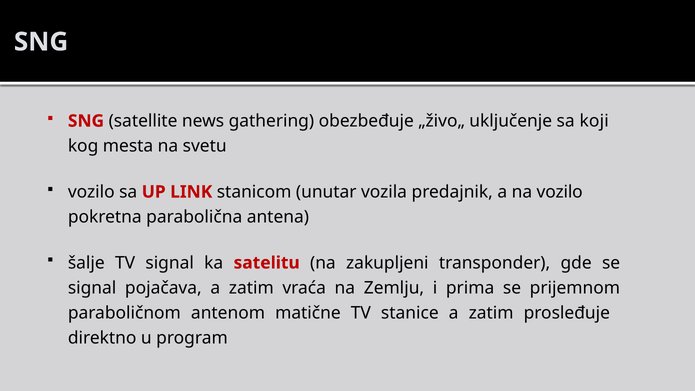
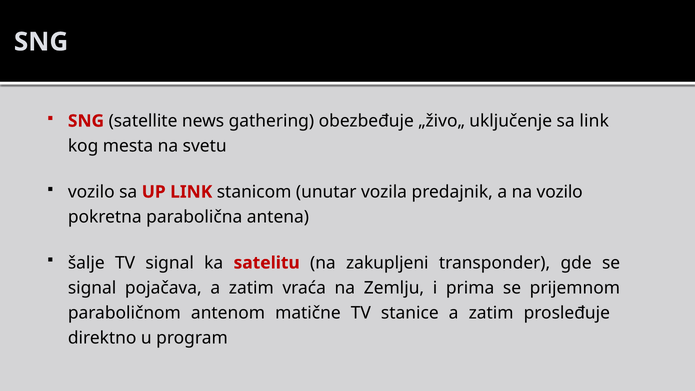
sa koji: koji -> link (594, 121)
